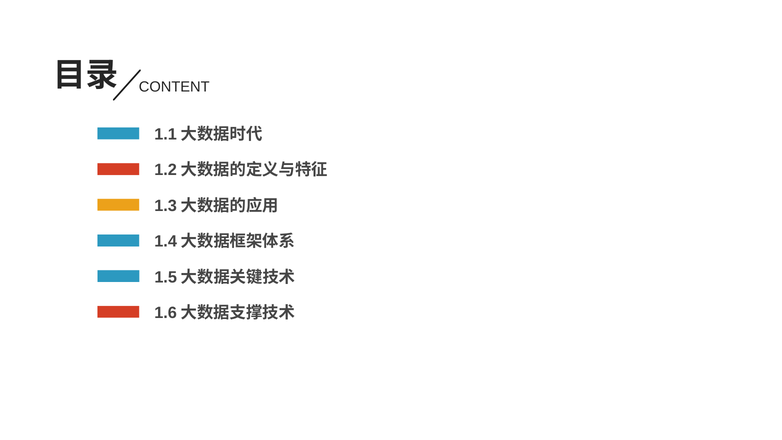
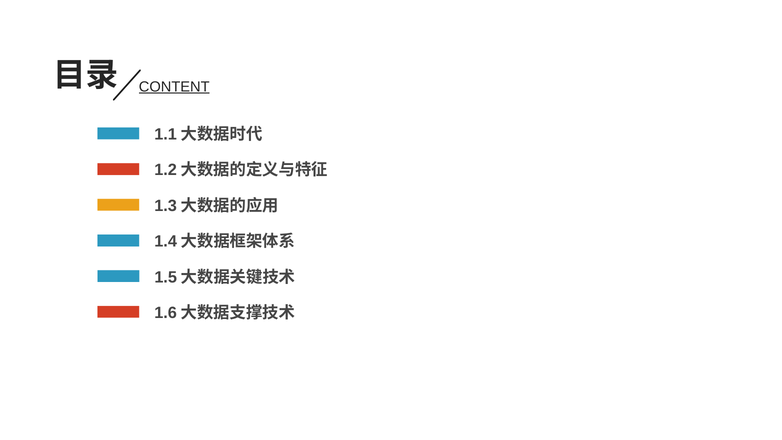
CONTENT underline: none -> present (174, 87)
